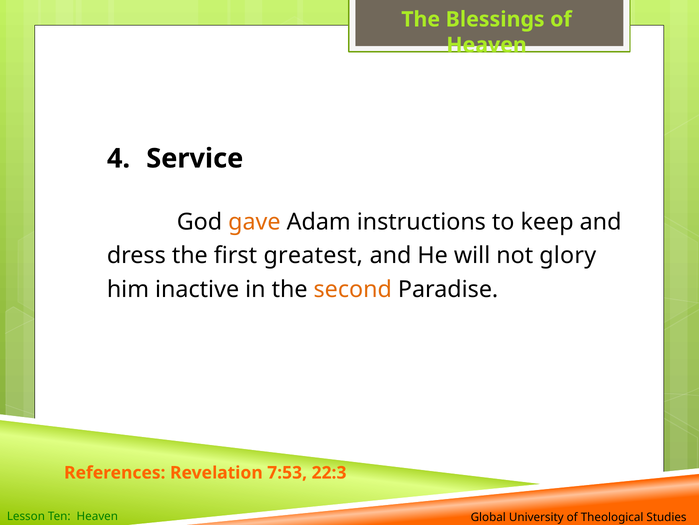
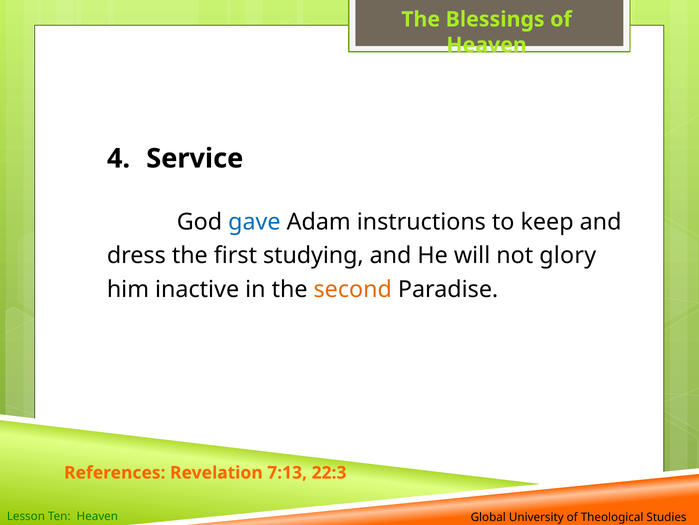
gave colour: orange -> blue (254, 222)
greatest: greatest -> studying (313, 255)
7:53: 7:53 -> 7:13 (287, 472)
